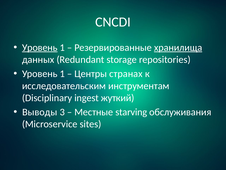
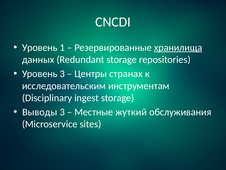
Уровень underline: present -> none (40, 47)
1: 1 -> 3 (62, 74)
ingest жуткий: жуткий -> storage (118, 98)
starving: starving -> жуткий (131, 112)
